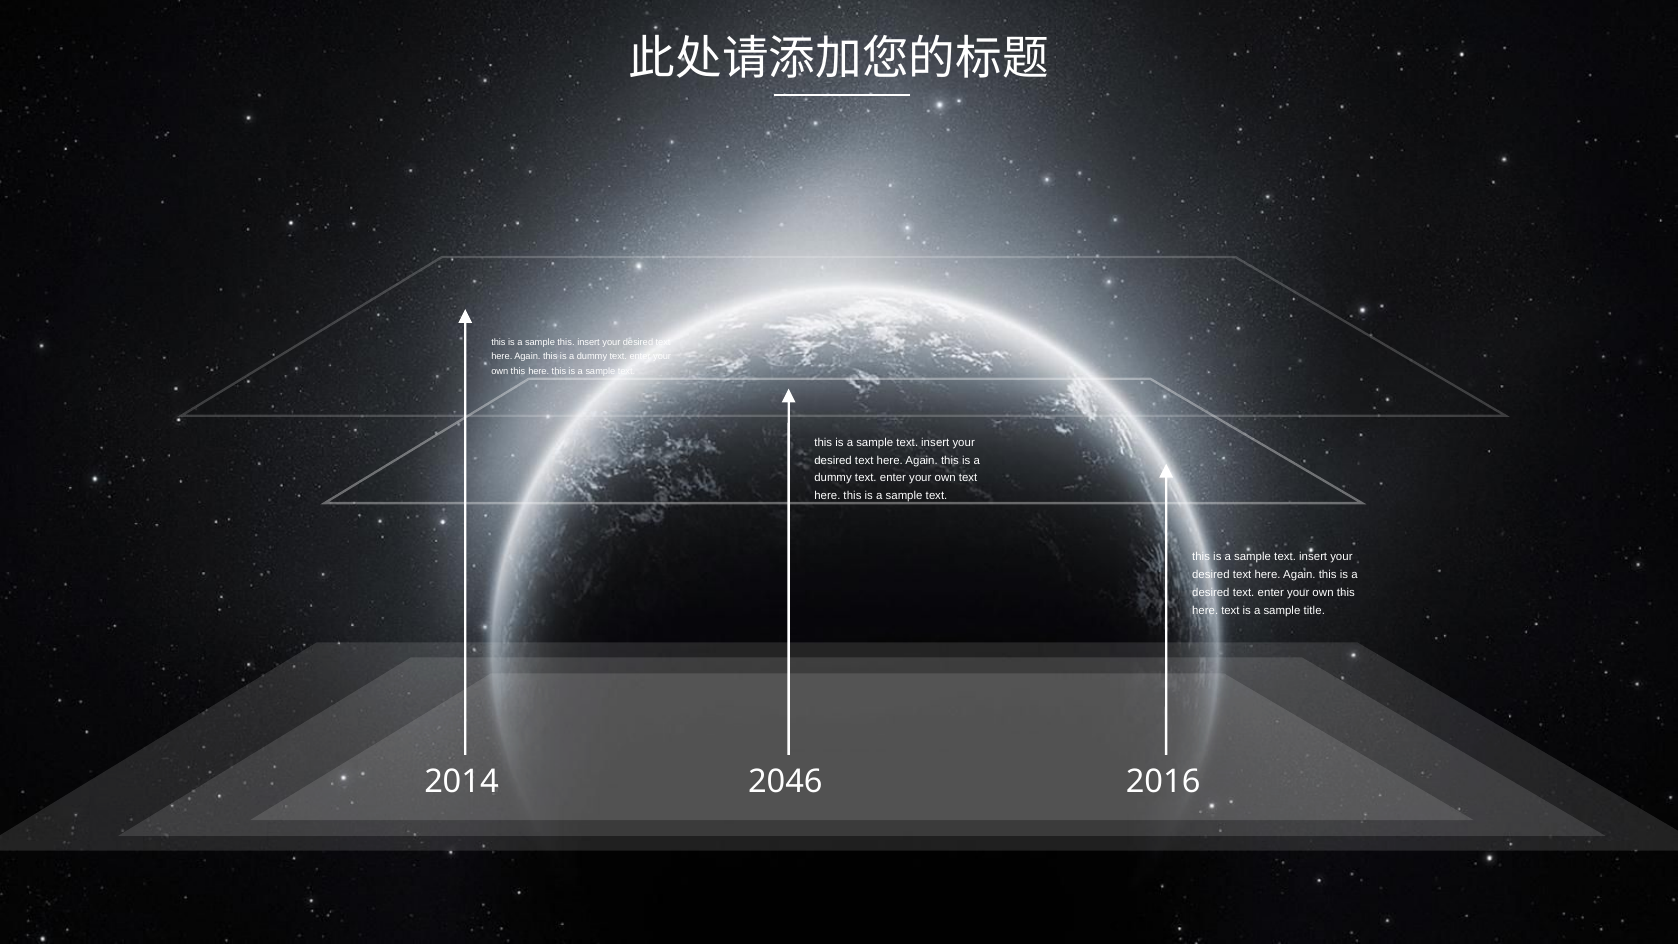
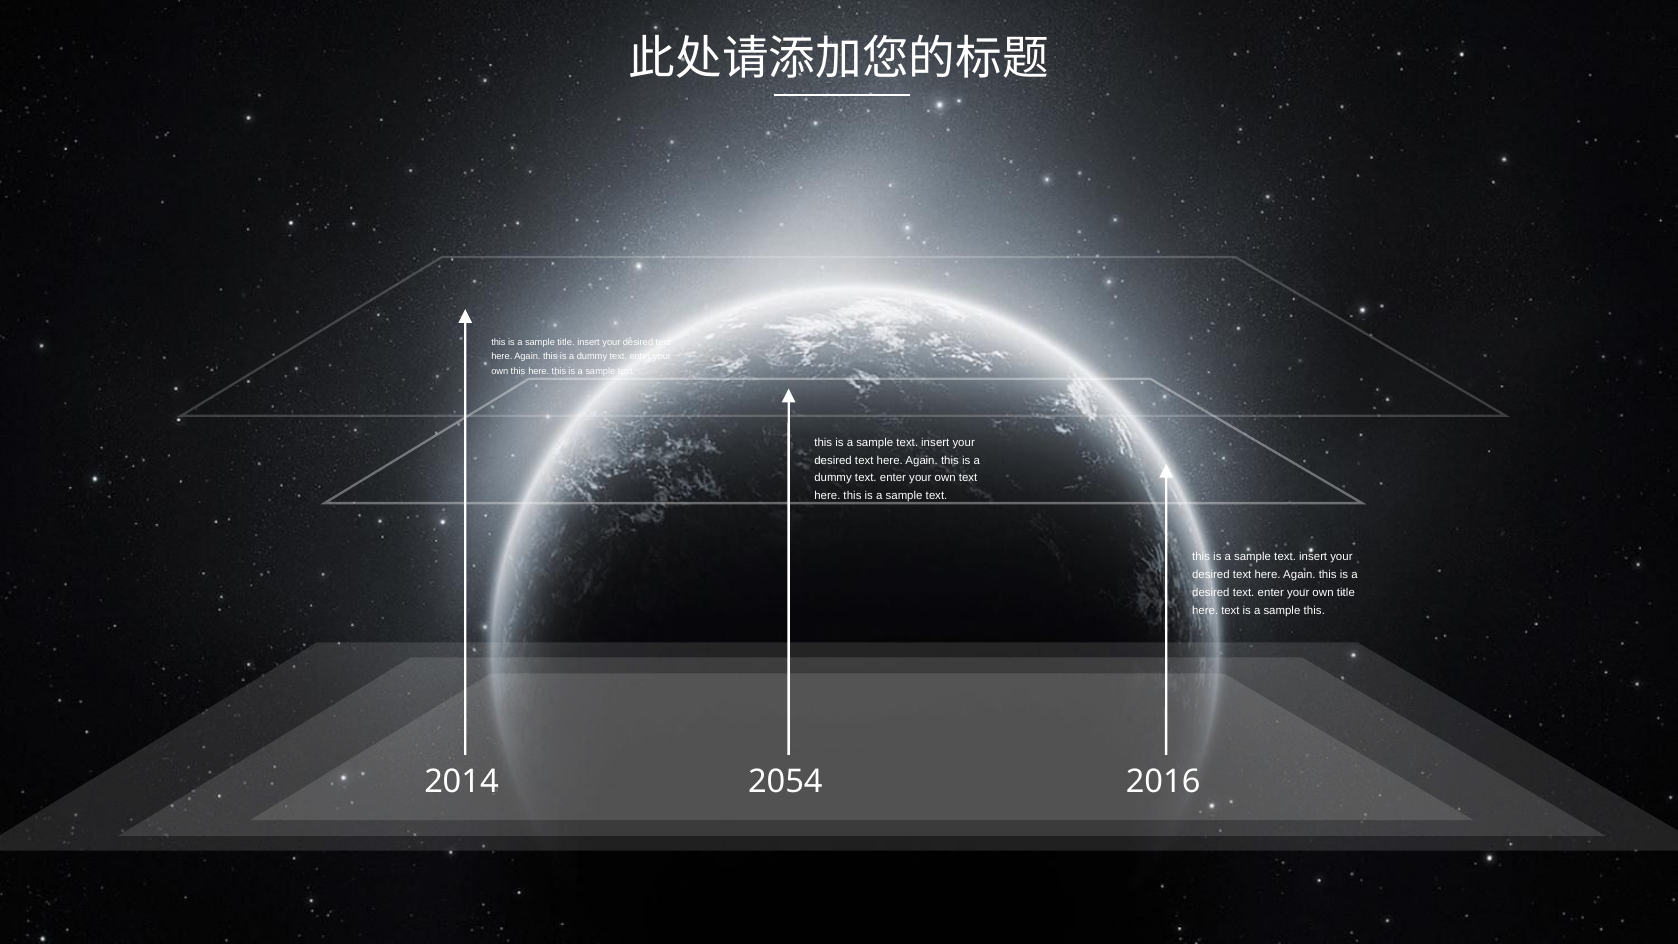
sample this: this -> title (566, 342)
this: this -> title (1346, 593)
sample title: title -> this (1314, 610)
2046: 2046 -> 2054 (785, 781)
